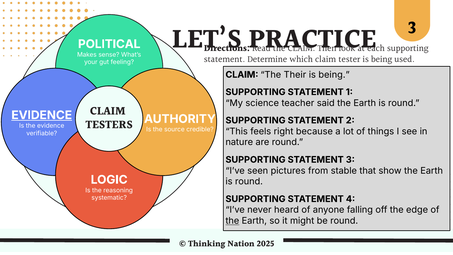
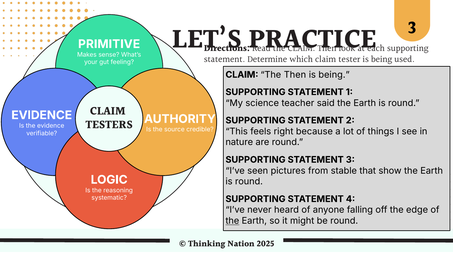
POLITICAL: POLITICAL -> PRIMITIVE (109, 44)
The Their: Their -> Then (295, 75)
EVIDENCE underline: present -> none (42, 115)
